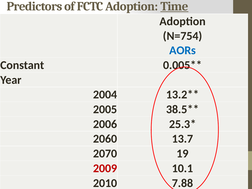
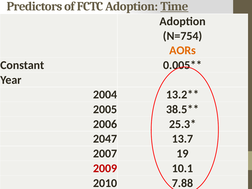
AORs colour: blue -> orange (183, 50)
2060: 2060 -> 2047 (105, 139)
2070: 2070 -> 2007 (105, 154)
